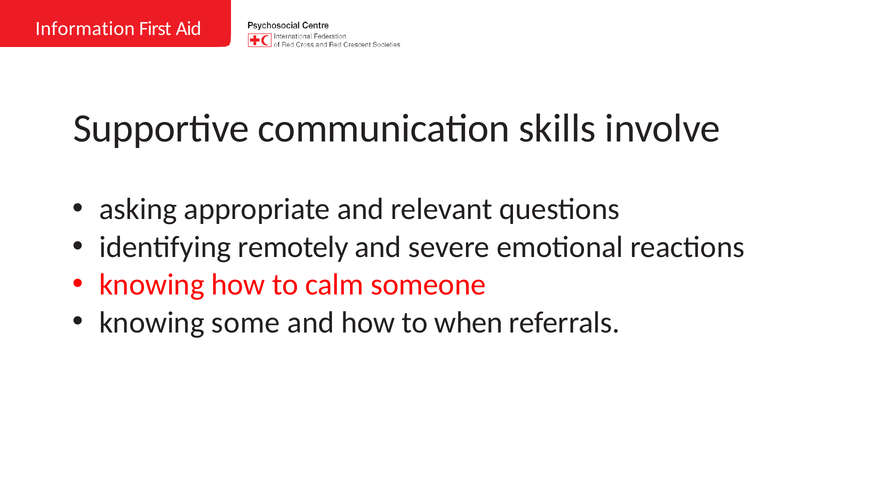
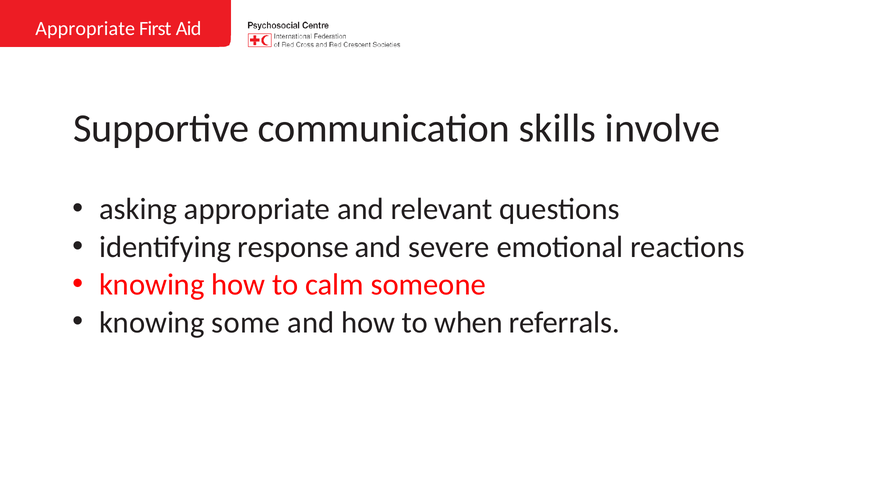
Information: Information -> Appropriate (85, 29)
remotely: remotely -> response (293, 247)
